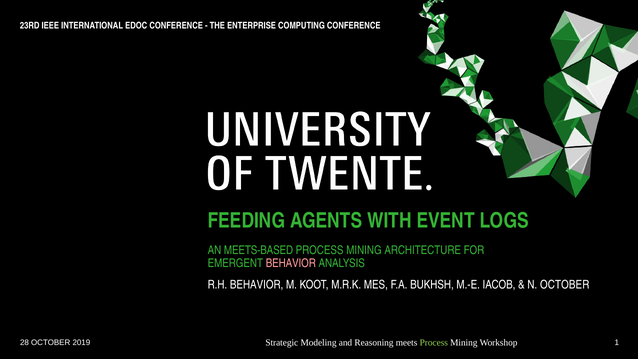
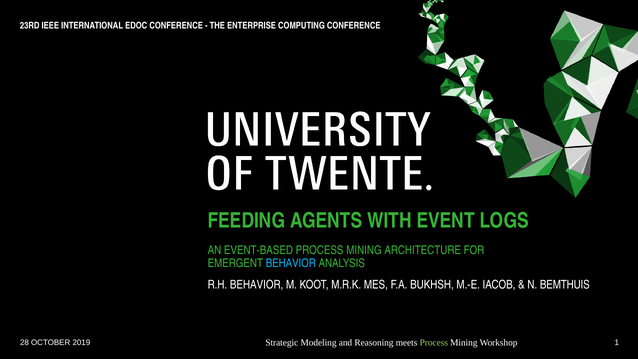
MEETS-BASED: MEETS-BASED -> EVENT-BASED (258, 250)
BEHAVIOR colour: pink -> light blue (291, 263)
N OCTOBER: OCTOBER -> BEMTHUIS (565, 284)
